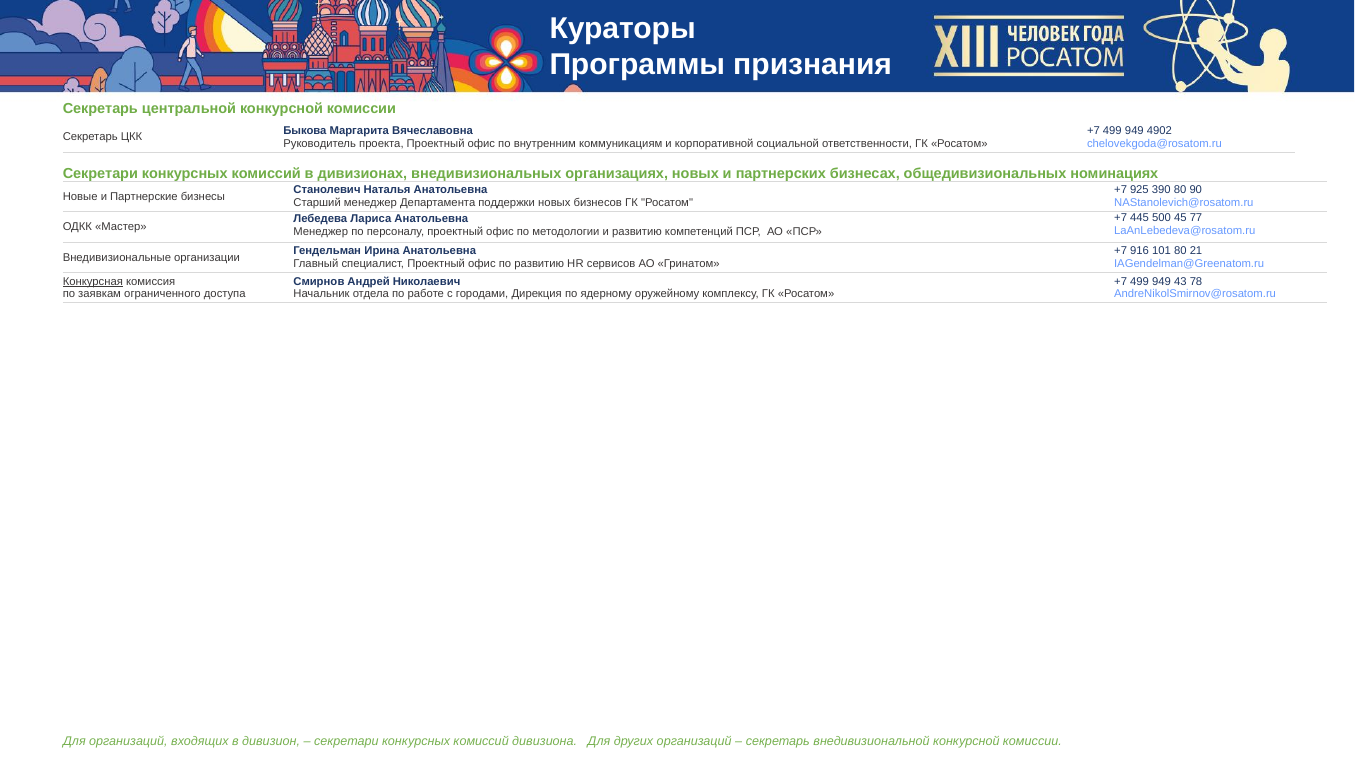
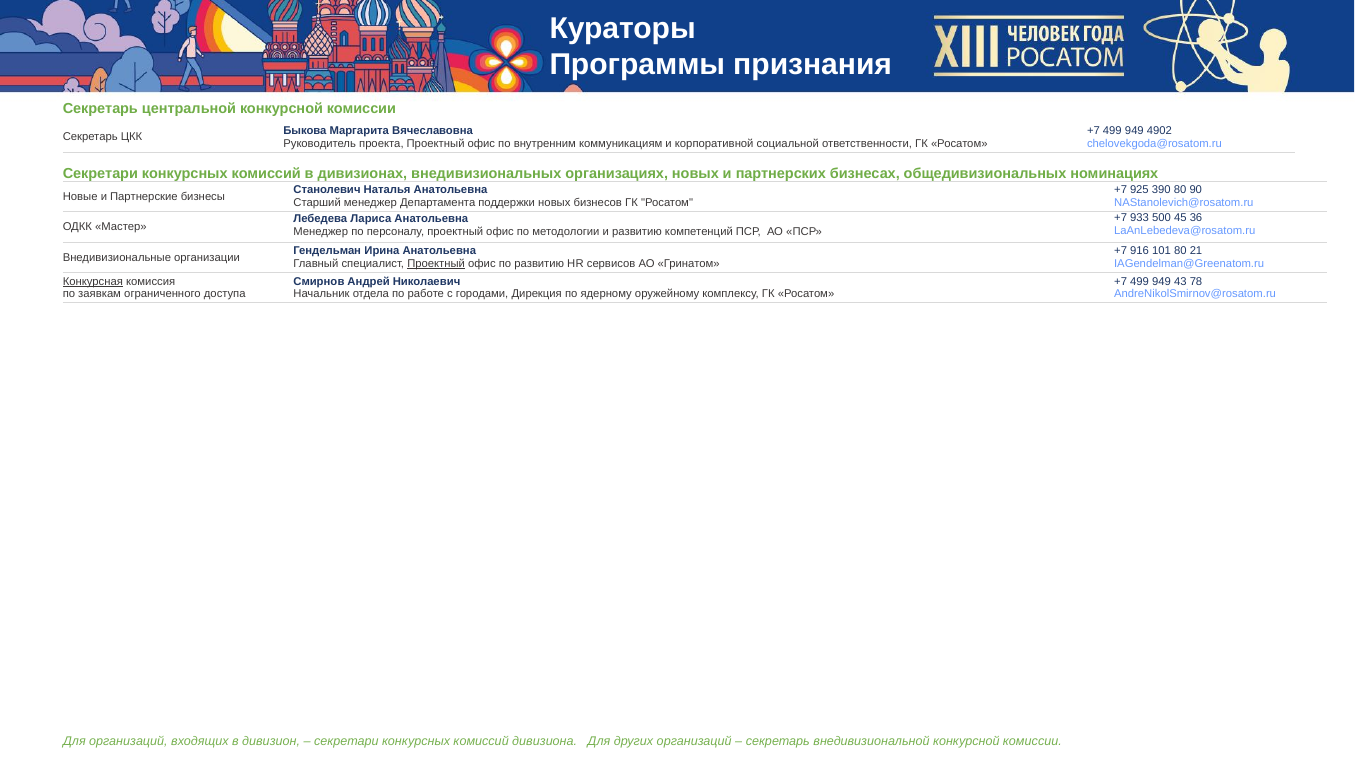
445: 445 -> 933 (1139, 218)
77: 77 -> 36 (1196, 218)
Проектный underline: none -> present (436, 264)
